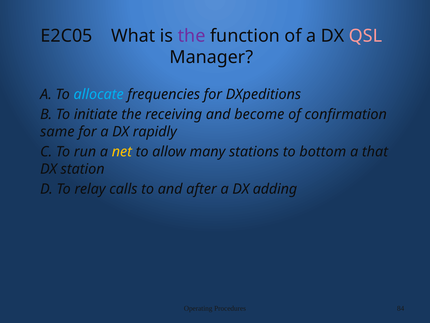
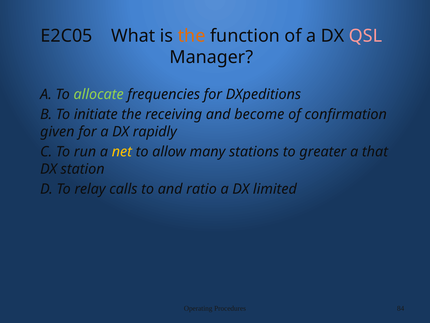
the colour: purple -> orange (192, 36)
allocate colour: light blue -> light green (99, 94)
same: same -> given (57, 131)
bottom: bottom -> greater (323, 151)
after: after -> ratio (202, 189)
adding: adding -> limited (275, 189)
